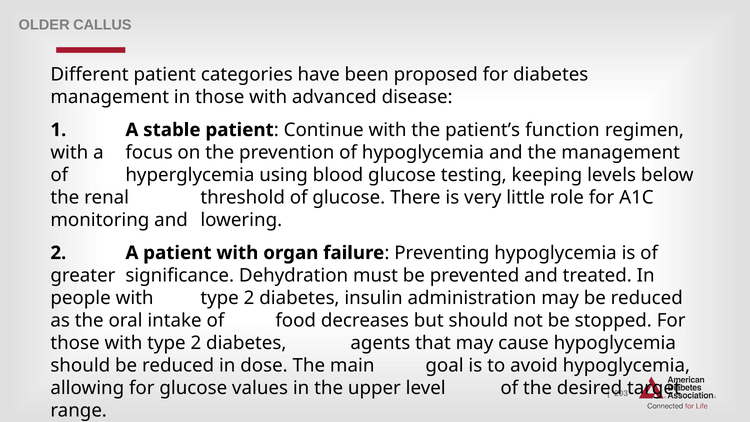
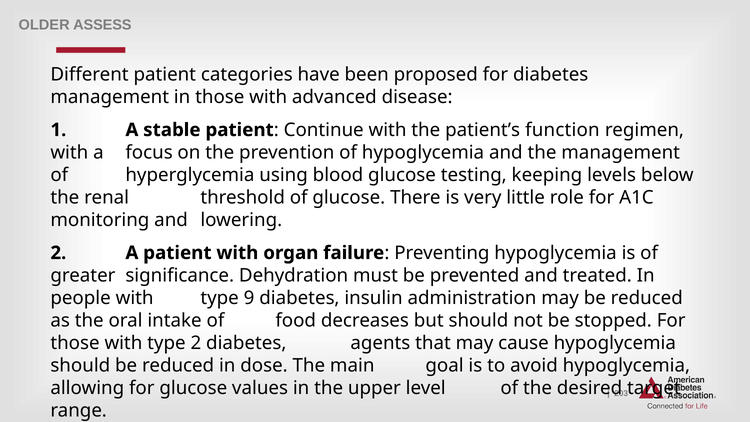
CALLUS: CALLUS -> ASSESS (102, 25)
people with type 2: 2 -> 9 (249, 298)
